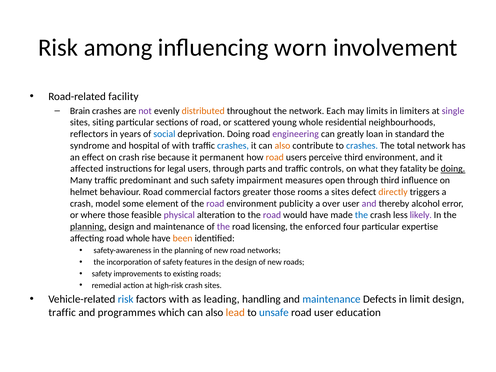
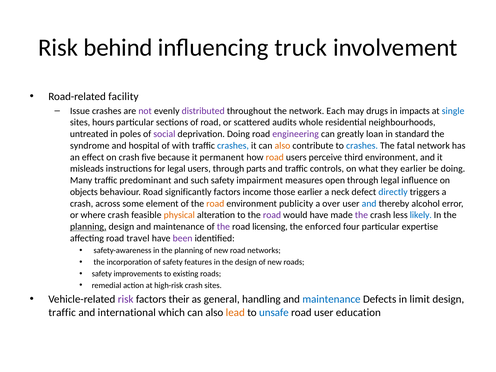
among: among -> behind (118, 48)
worn: worn -> truck (301, 48)
Brain: Brain -> Issue (80, 111)
distributed colour: orange -> purple (203, 111)
limits: limits -> drugs (377, 111)
limiters: limiters -> impacts (415, 111)
single colour: purple -> blue (453, 111)
siting: siting -> hours (103, 122)
young: young -> audits (284, 122)
reflectors: reflectors -> untreated (89, 134)
years: years -> poles (130, 134)
social colour: blue -> purple (164, 134)
total: total -> fatal (406, 146)
rise: rise -> five (149, 157)
affected: affected -> misleads (87, 169)
they fatality: fatality -> earlier (413, 169)
doing underline: present -> none (453, 169)
through third: third -> legal (390, 180)
helmet: helmet -> objects (84, 192)
commercial: commercial -> significantly (188, 192)
greater: greater -> income (257, 192)
those rooms: rooms -> earlier (310, 192)
a sites: sites -> neck (340, 192)
directly colour: orange -> blue (393, 192)
model: model -> across (108, 204)
road colour: purple -> orange (215, 204)
and colour: purple -> blue (369, 204)
where those: those -> crash (118, 215)
physical colour: purple -> orange (179, 215)
the colour: blue -> purple (361, 215)
likely colour: purple -> blue (421, 215)
road whole: whole -> travel (138, 238)
been colour: orange -> purple (183, 238)
risk colour: blue -> purple (126, 299)
factors with: with -> their (179, 299)
leading: leading -> general (222, 299)
programmes: programmes -> international (127, 313)
